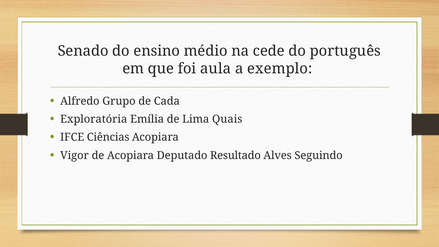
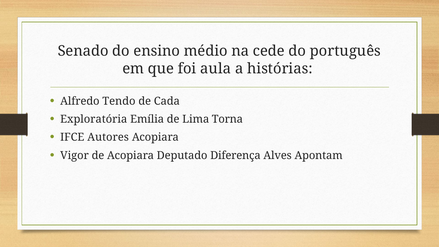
exemplo: exemplo -> histórias (280, 69)
Grupo: Grupo -> Tendo (119, 101)
Quais: Quais -> Torna (227, 119)
Ciências: Ciências -> Autores (108, 137)
Resultado: Resultado -> Diferença (235, 155)
Seguindo: Seguindo -> Apontam (319, 155)
